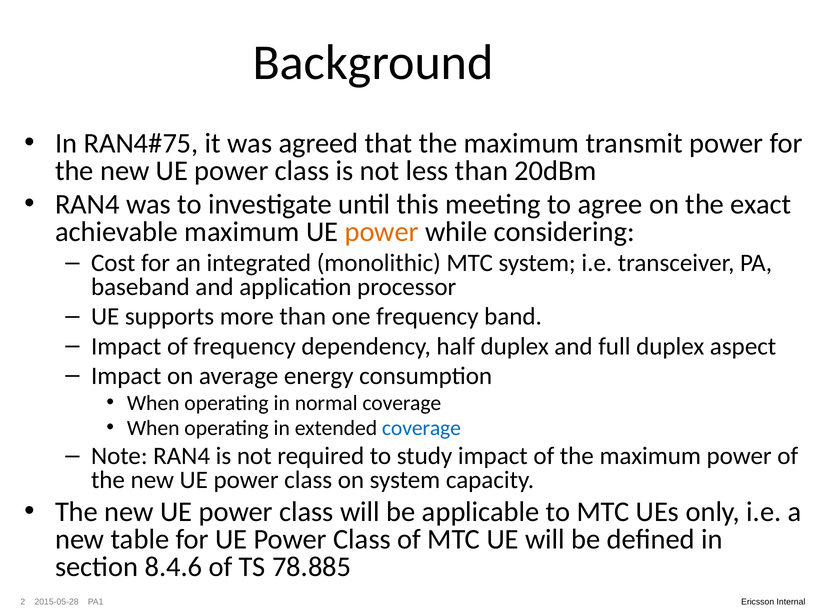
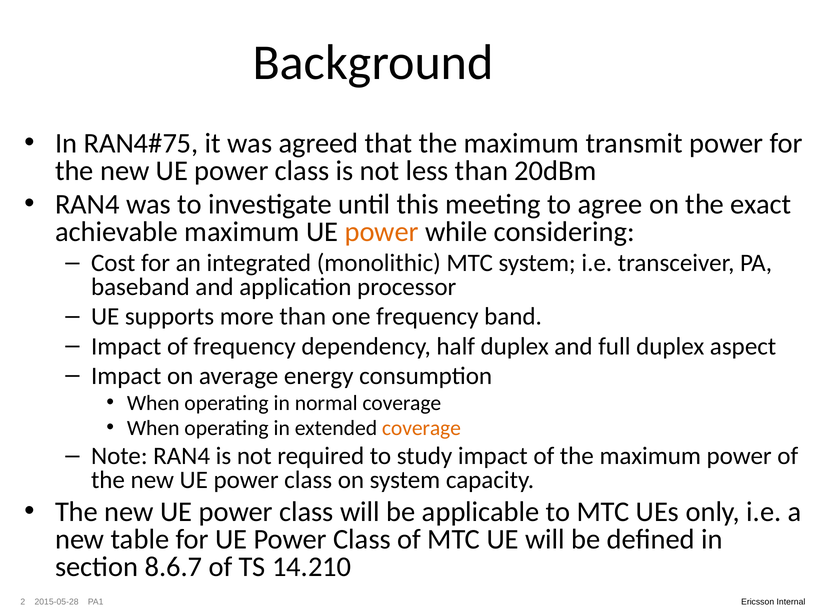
coverage colour: blue -> orange (421, 428)
8.4.6: 8.4.6 -> 8.6.7 (173, 566)
78.885: 78.885 -> 14.210 (312, 566)
